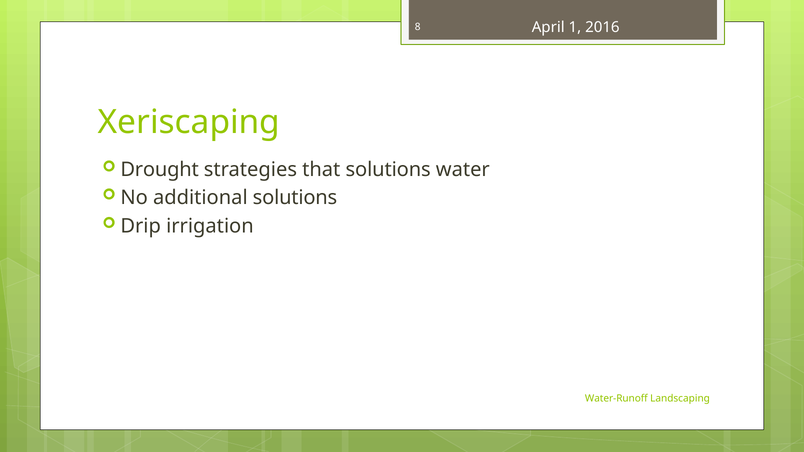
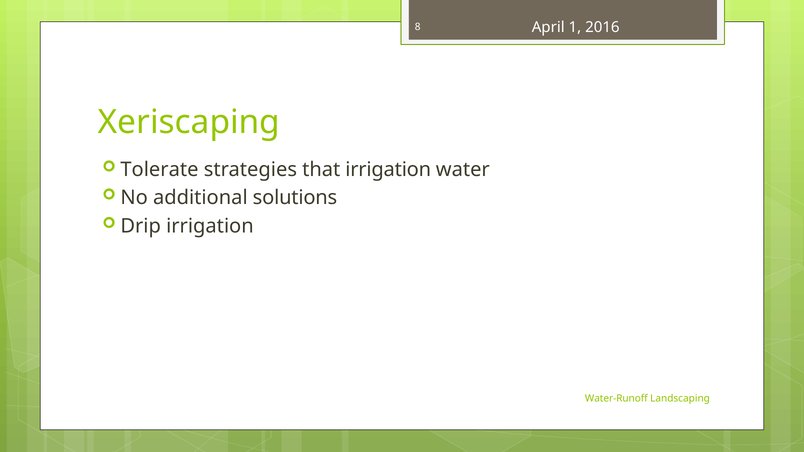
Drought: Drought -> Tolerate (159, 170)
that solutions: solutions -> irrigation (388, 170)
